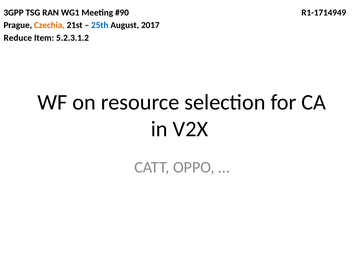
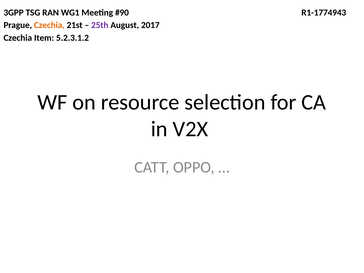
R1-1714949: R1-1714949 -> R1-1774943 (324, 13)
25th colour: blue -> purple (100, 25)
Reduce: Reduce -> Czechia (18, 38)
